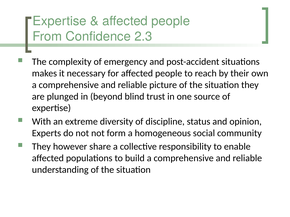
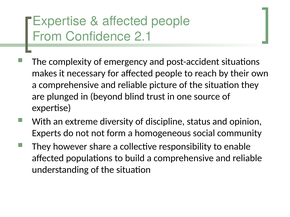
2.3: 2.3 -> 2.1 (143, 37)
